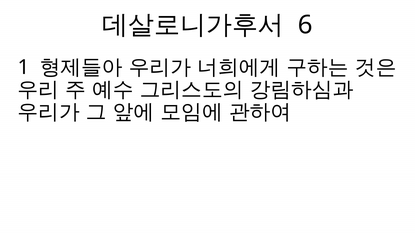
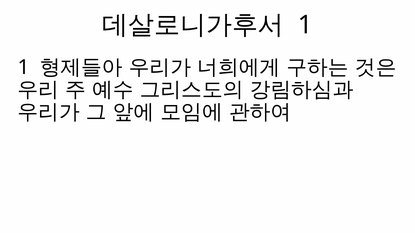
6: 6 -> 1 (305, 25)
